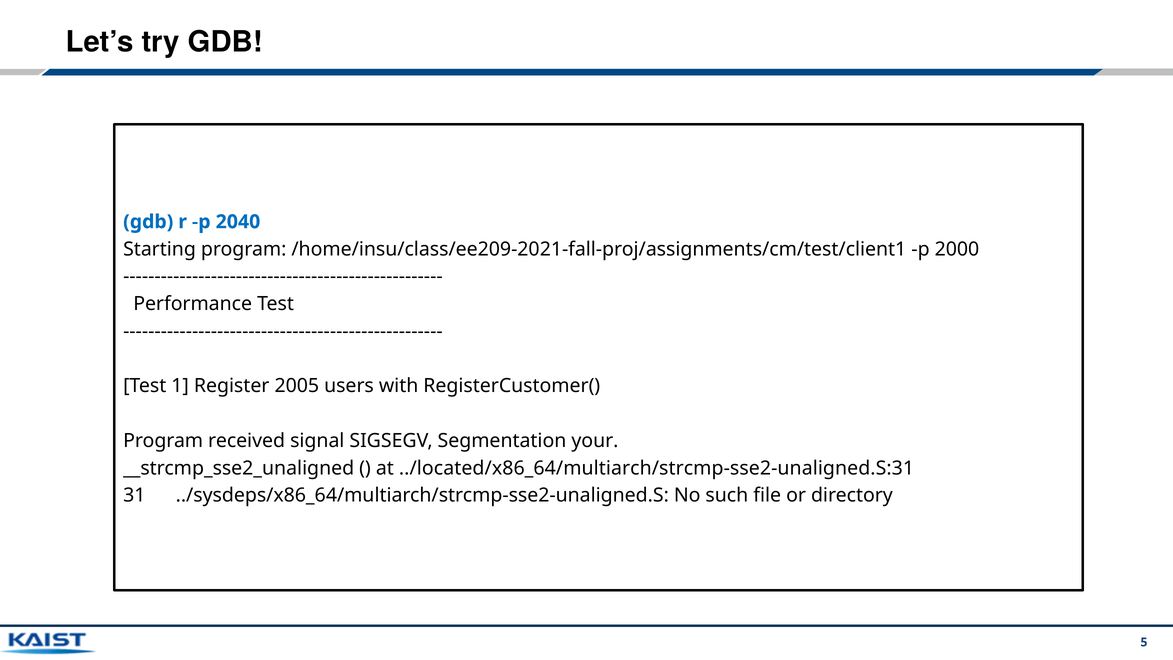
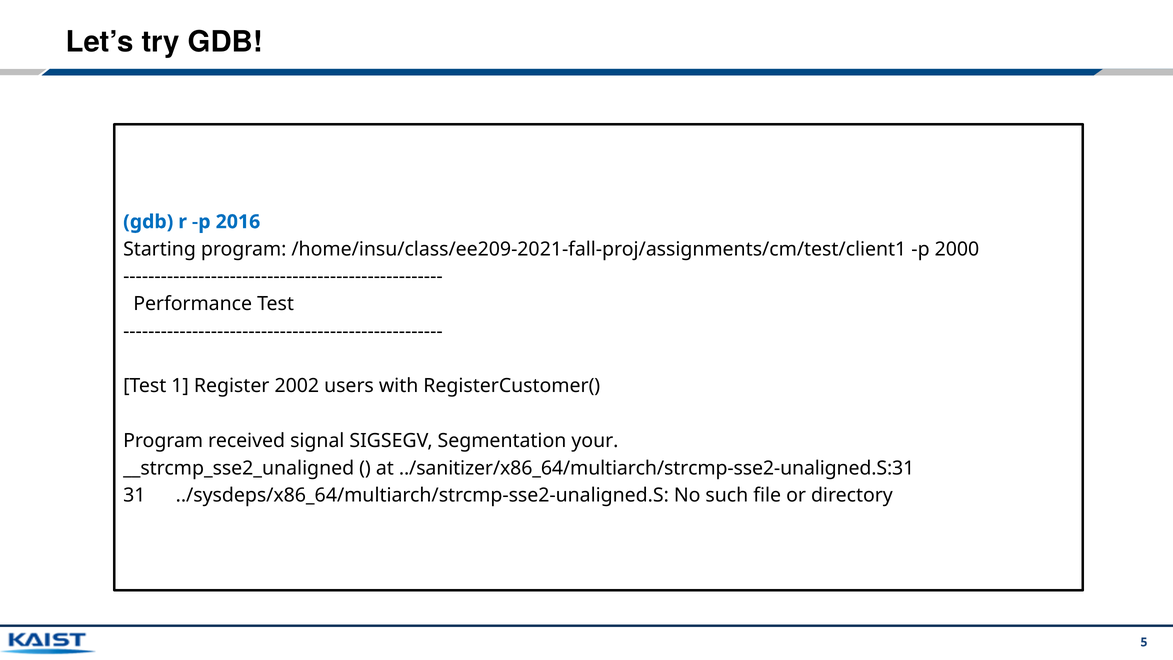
2040: 2040 -> 2016 (238, 222)
2005: 2005 -> 2002 (297, 386)
../located/x86_64/multiarch/strcmp-sse2-unaligned.S:31: ../located/x86_64/multiarch/strcmp-sse2-unaligned.S:31 -> ../sanitizer/x86_64/multiarch/strcmp-sse2-unaligned.S:31 (657, 468)
